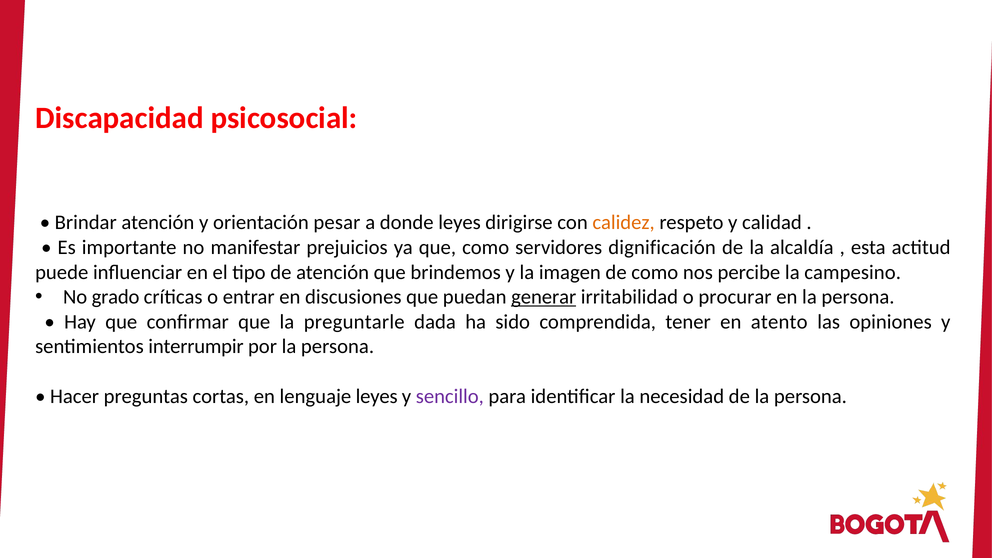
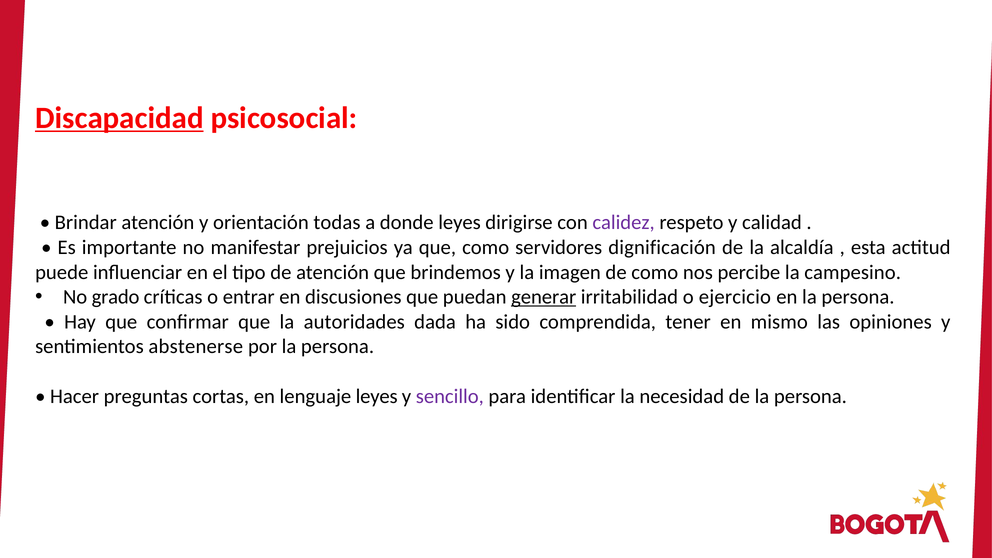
Discapacidad underline: none -> present (119, 118)
pesar: pesar -> todas (337, 223)
calidez colour: orange -> purple (624, 223)
procurar: procurar -> ejercicio (735, 297)
preguntarle: preguntarle -> autoridades (354, 322)
atento: atento -> mismo (779, 322)
interrumpir: interrumpir -> abstenerse (196, 347)
